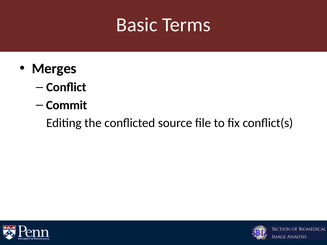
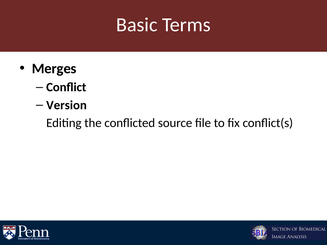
Commit: Commit -> Version (66, 105)
